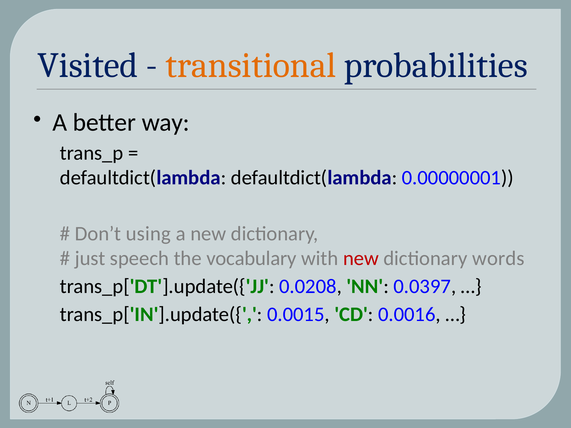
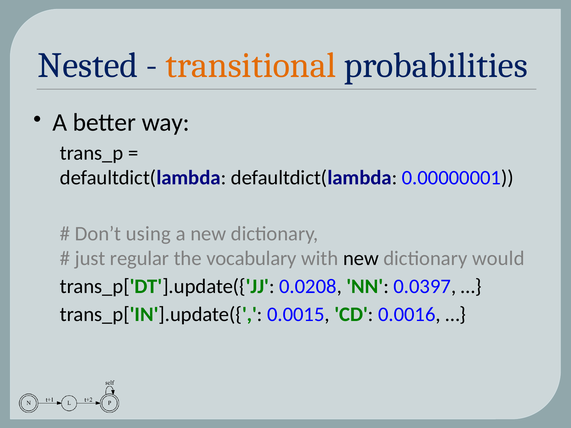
Visited: Visited -> Nested (88, 65)
speech: speech -> regular (140, 259)
new colour: red -> black (361, 259)
words: words -> would (498, 259)
